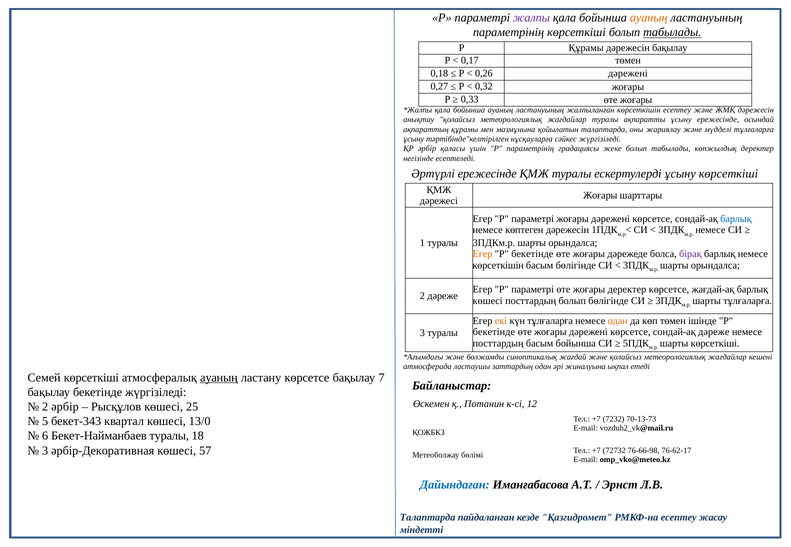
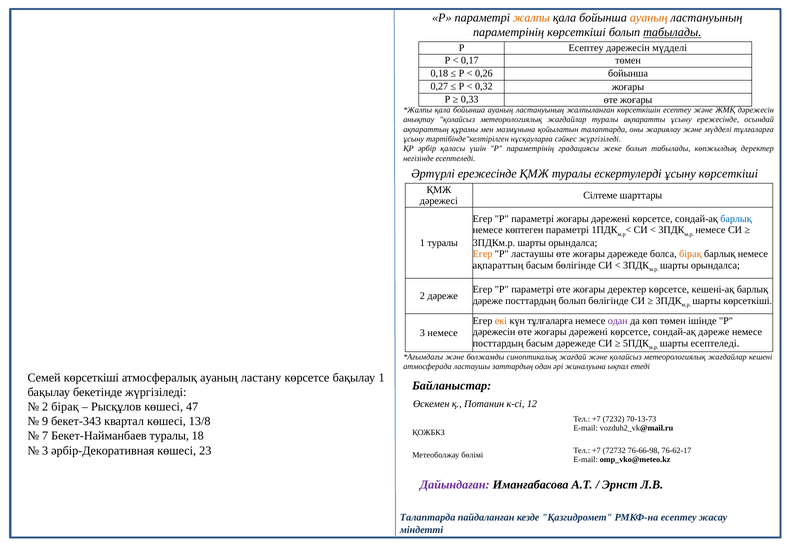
жалпы colour: purple -> orange (532, 18)
Р Құрамы: Құрамы -> Есептеу (586, 48)
дәрежесін бақылау: бақылау -> мүдделі (670, 48)
0,26 дәрежені: дәрежені -> бойынша (628, 74)
Жоғары: Жоғары -> Сілтеме (600, 196)
көптеген дәрежесін: дәрежесін -> параметрі (567, 230)
P бекетінде: бекетінде -> ластаушы (532, 254)
бірақ colour: purple -> orange (690, 254)
көрсеткішін: көрсеткішін -> ақпараттың (498, 266)
жағдай-ақ: жағдай-ақ -> кешені-ақ (713, 290)
көшесі: көшесі -> дәреже (488, 301)
шарты тұлғаларға: тұлғаларға -> көрсеткіші (748, 301)
одан colour: orange -> purple (618, 321)
бекетінде: бекетінде -> дәрежесін (494, 332)
3 туралы: туралы -> немесе (443, 333)
басым бойынша: бойынша -> дәрежеде (576, 344)
шарты көрсеткіші: көрсеткіші -> есептеледі (715, 344)
ауаның underline: present -> none (219, 378)
бақылау 7: 7 -> 1 (382, 378)
2 әрбір: әрбір -> бірақ (65, 407)
25: 25 -> 47 (192, 407)
5: 5 -> 9 (45, 422)
13/0: 13/0 -> 13/8 (200, 422)
6: 6 -> 7 (45, 436)
57: 57 -> 23 (205, 451)
Дайындаған colour: blue -> purple (455, 485)
